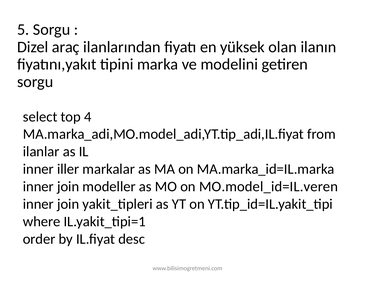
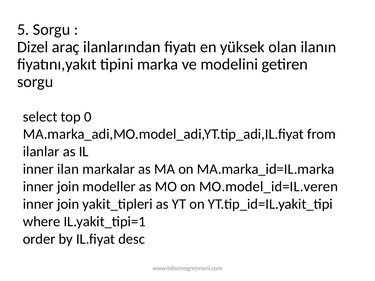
4: 4 -> 0 (88, 117)
iller: iller -> ilan (68, 169)
